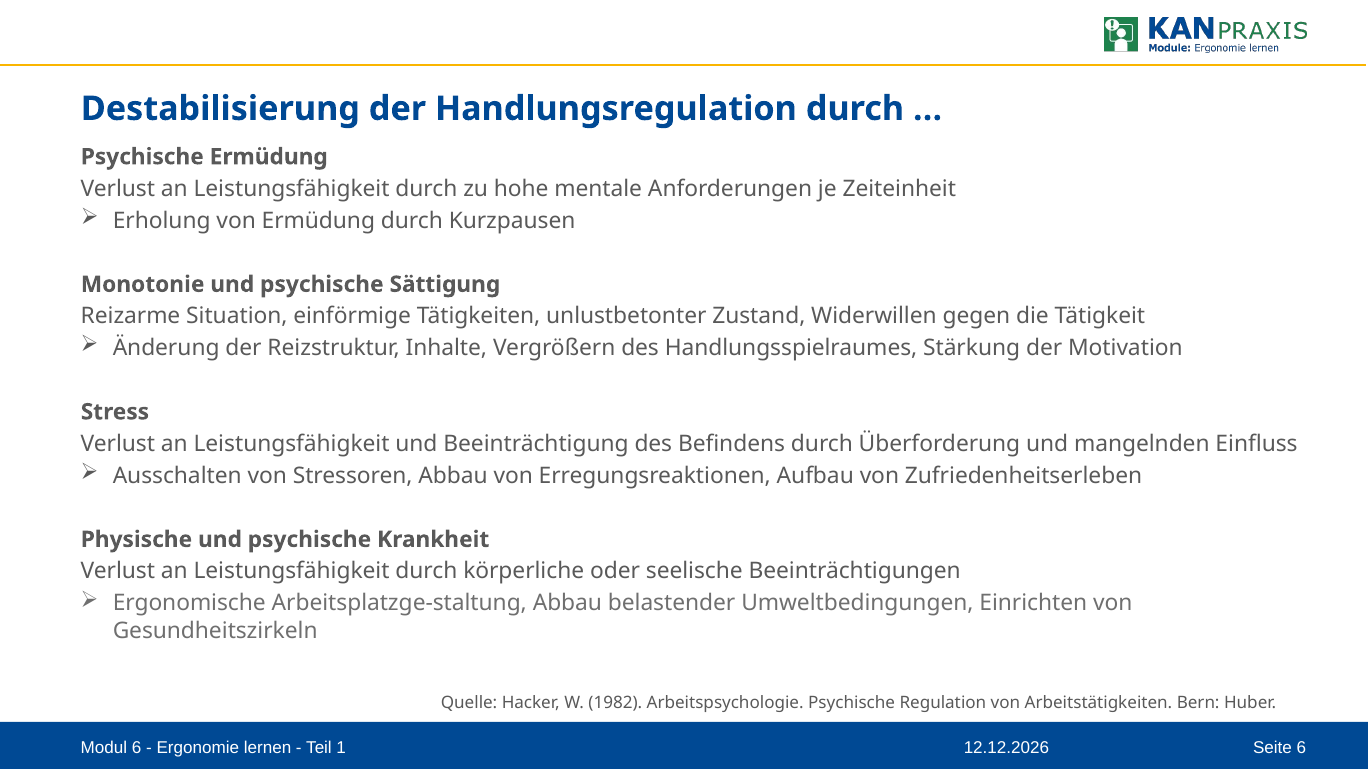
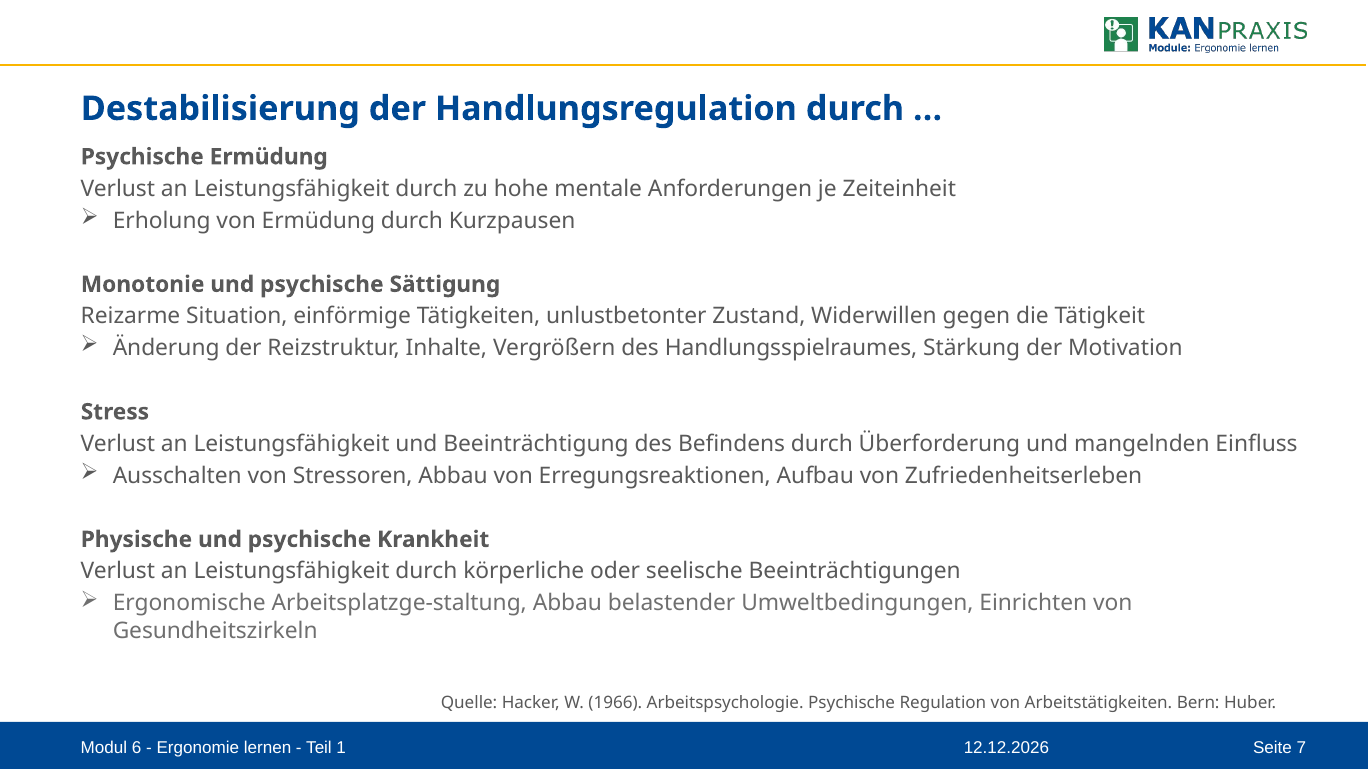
1982: 1982 -> 1966 (615, 704)
Seite 6: 6 -> 7 (1301, 749)
